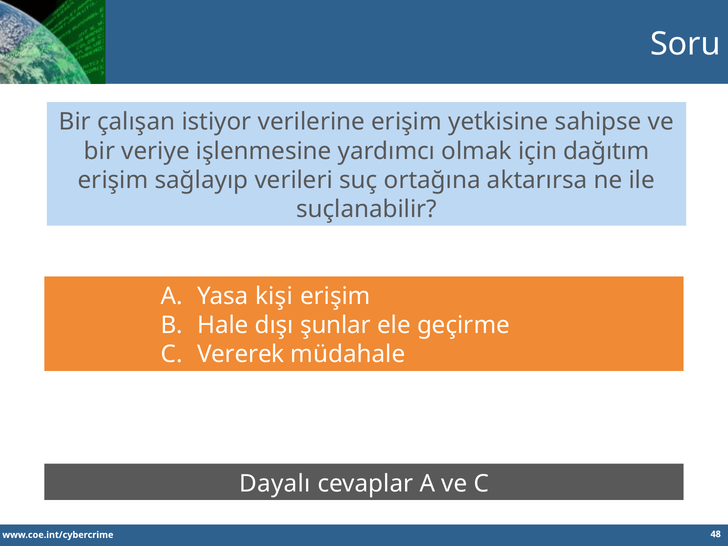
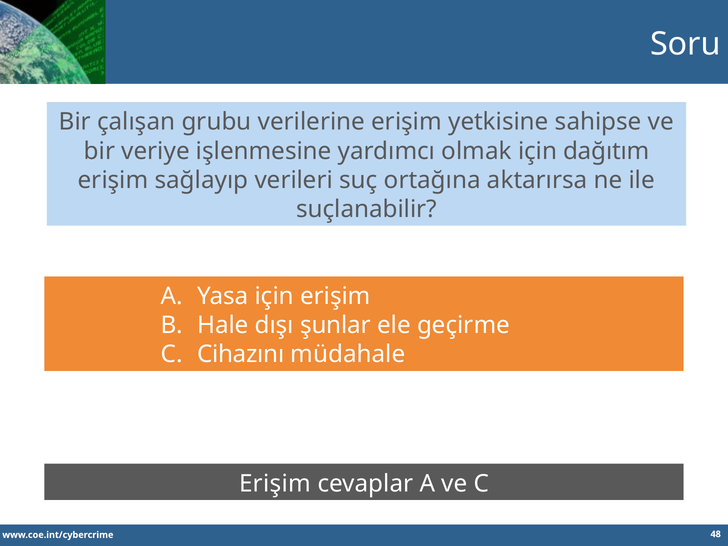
istiyor: istiyor -> grubu (217, 122)
Yasa kişi: kişi -> için (274, 296)
Vererek: Vererek -> Cihazını (241, 354)
Dayalı: Dayalı -> Erişim (275, 484)
